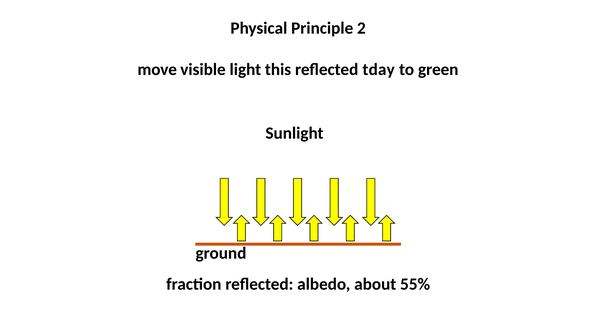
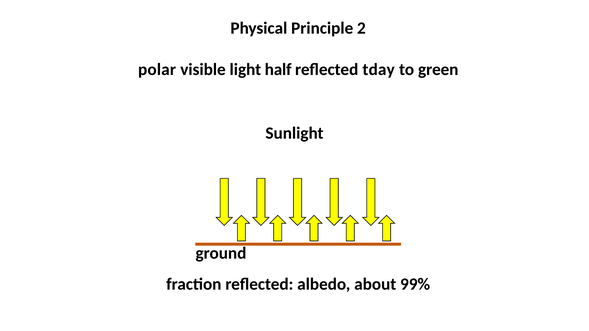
move: move -> polar (157, 69)
this: this -> half (278, 69)
55%: 55% -> 99% (415, 284)
